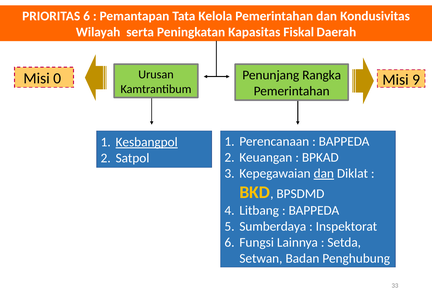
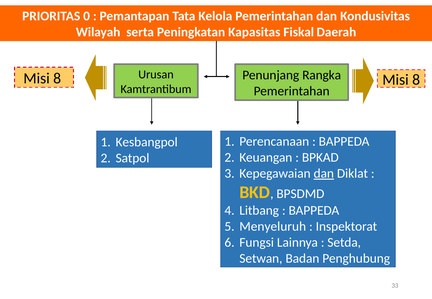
PRIORITAS 6: 6 -> 0 (87, 16)
0: 0 -> 8 (57, 78)
9: 9 -> 8 (416, 80)
Kesbangpol underline: present -> none (147, 142)
Sumberdaya: Sumberdaya -> Menyeluruh (273, 227)
